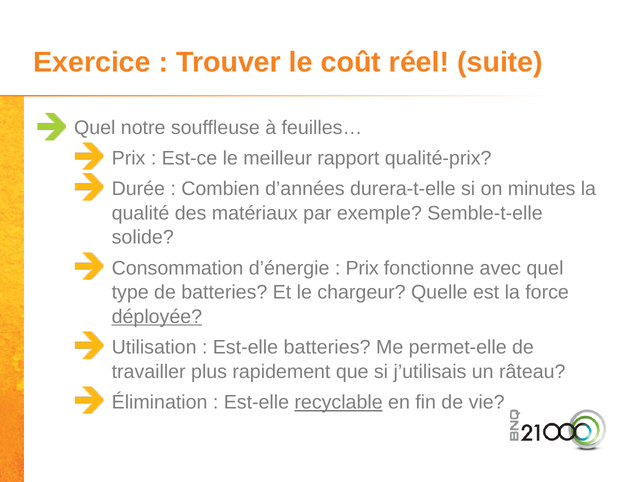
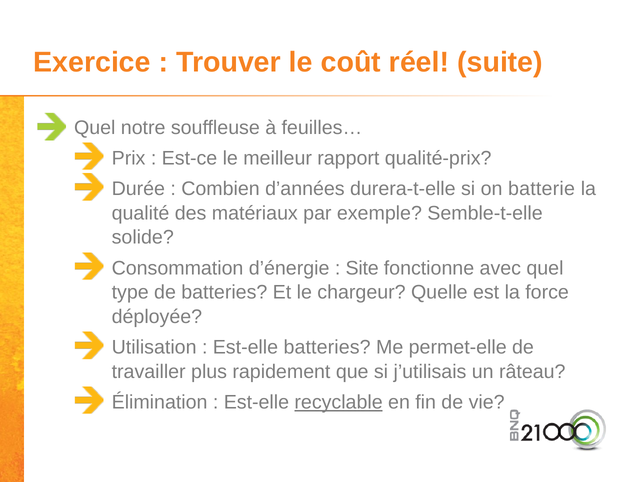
minutes: minutes -> batterie (541, 189)
Prix: Prix -> Site (362, 268)
déployée underline: present -> none (157, 317)
